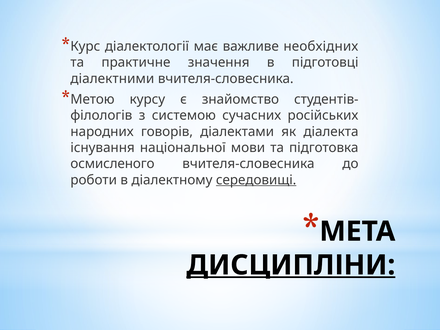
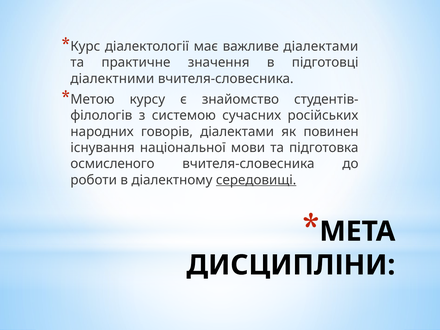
важливе необхідних: необхідних -> діалектами (321, 46)
діалекта: діалекта -> повинен (331, 132)
ДИСЦИПЛІНИ underline: present -> none (291, 265)
